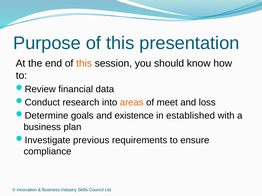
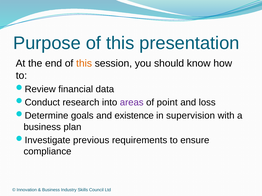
areas colour: orange -> purple (132, 103)
meet: meet -> point (167, 103)
established: established -> supervision (191, 116)
